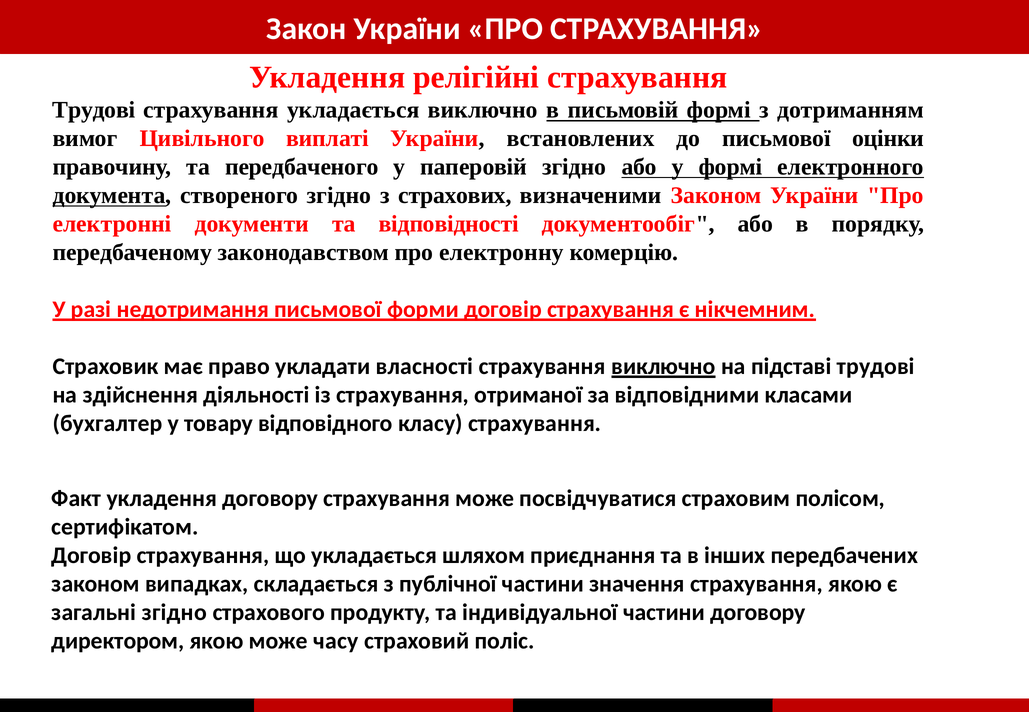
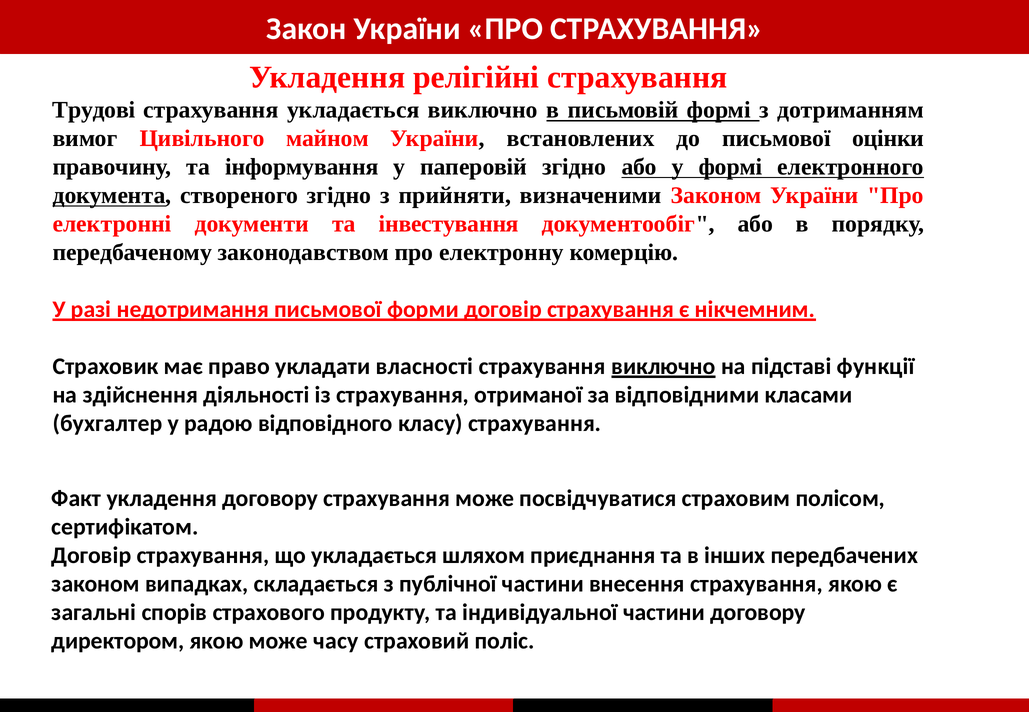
виплаті: виплаті -> майном (328, 139)
передбаченого: передбаченого -> інформування (302, 167)
страхових: страхових -> прийняти (455, 196)
відповідності: відповідності -> інвестування (449, 224)
підставі трудові: трудові -> функції (876, 367)
товару: товару -> радою (219, 424)
значення: значення -> внесення (637, 584)
загальні згідно: згідно -> спорів (174, 613)
